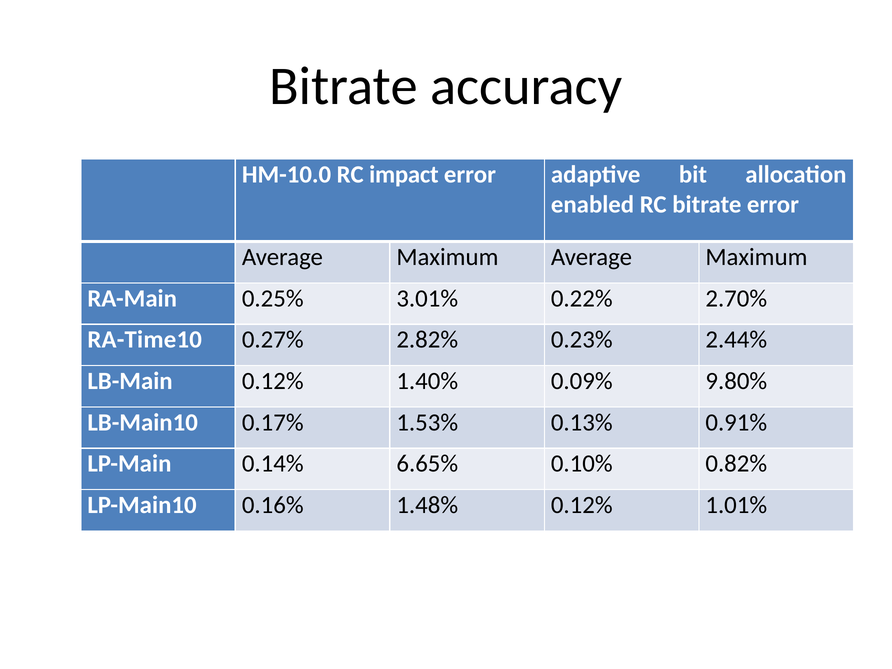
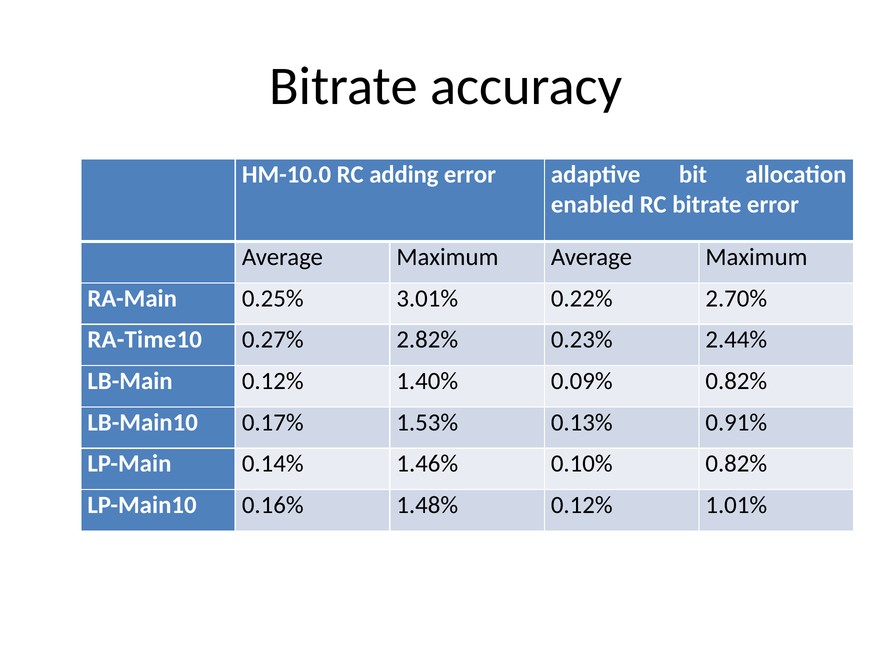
impact: impact -> adding (404, 174)
0.09% 9.80%: 9.80% -> 0.82% (736, 381)
6.65%: 6.65% -> 1.46% (427, 464)
